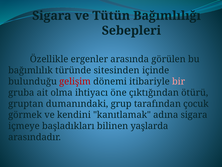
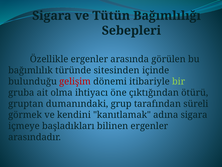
bir colour: pink -> light green (179, 81)
çocuk: çocuk -> süreli (196, 103)
bilinen yaşlarda: yaşlarda -> ergenler (149, 126)
